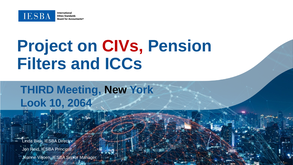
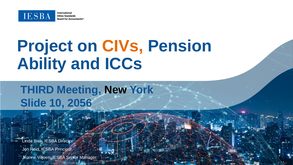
CIVs colour: red -> orange (123, 46)
Filters: Filters -> Ability (42, 64)
Look: Look -> Slide (33, 103)
2064: 2064 -> 2056 (80, 103)
